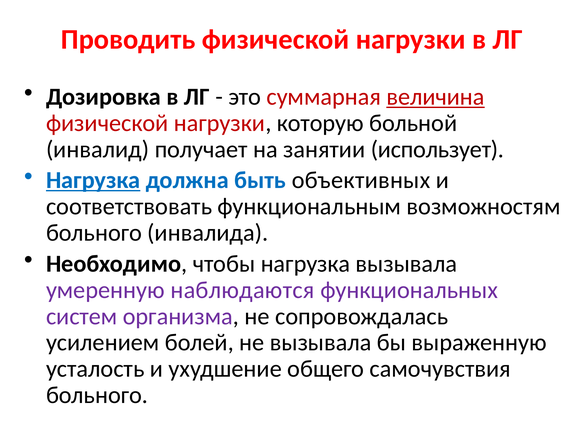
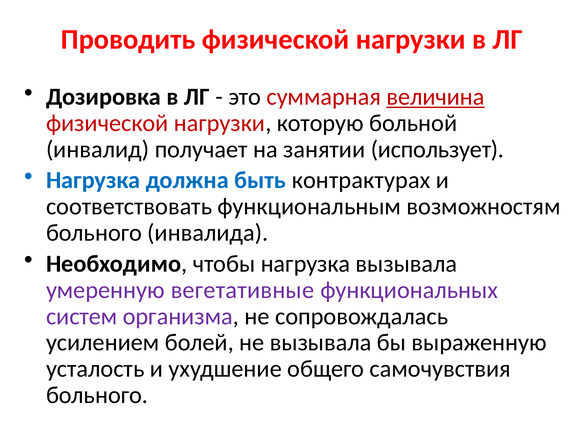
Нагрузка underline: present -> none (93, 180)
объективных: объективных -> контрактурах (361, 180)
наблюдаются: наблюдаются -> вегетативные (242, 290)
